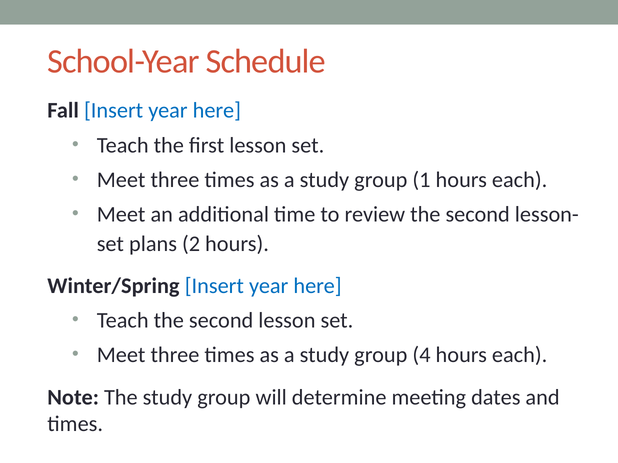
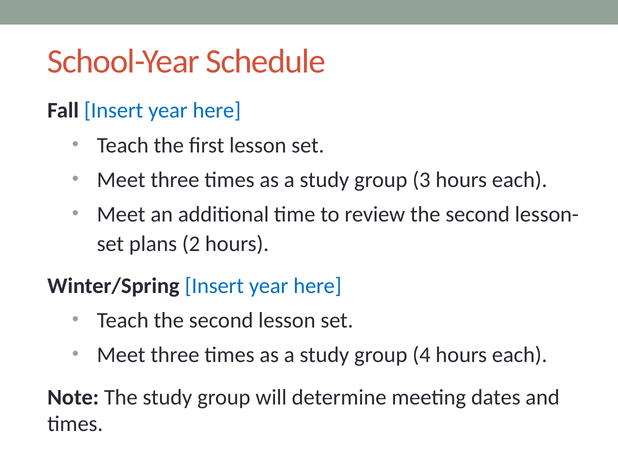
1: 1 -> 3 (422, 180)
